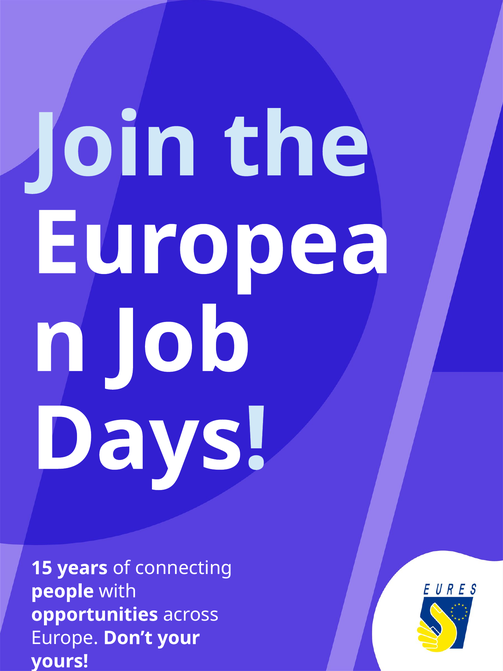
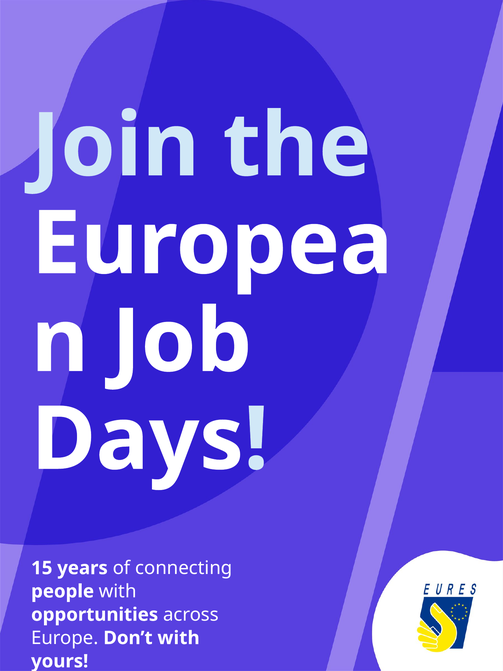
Don’t your: your -> with (179, 638)
